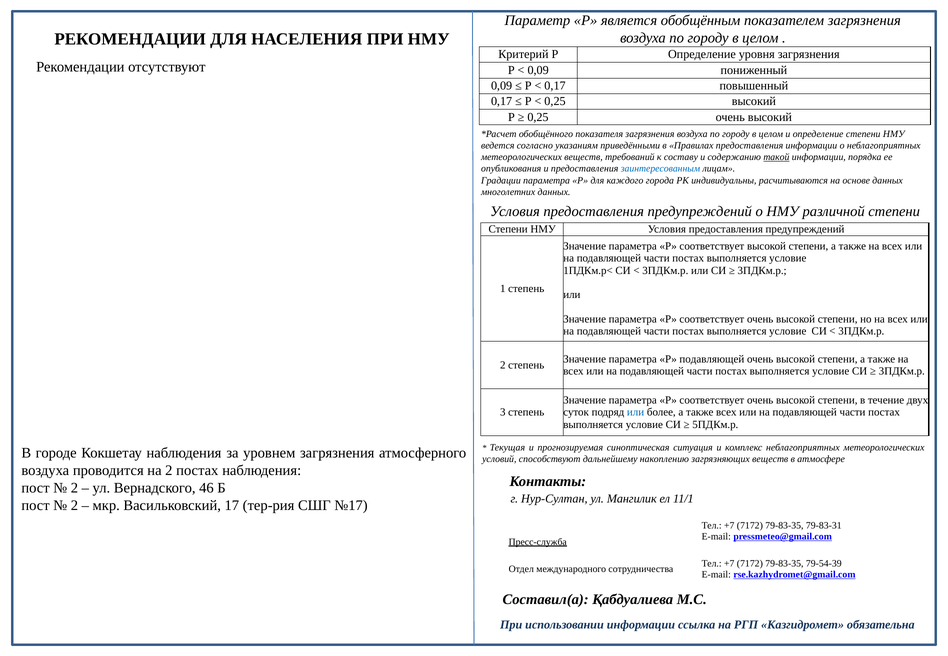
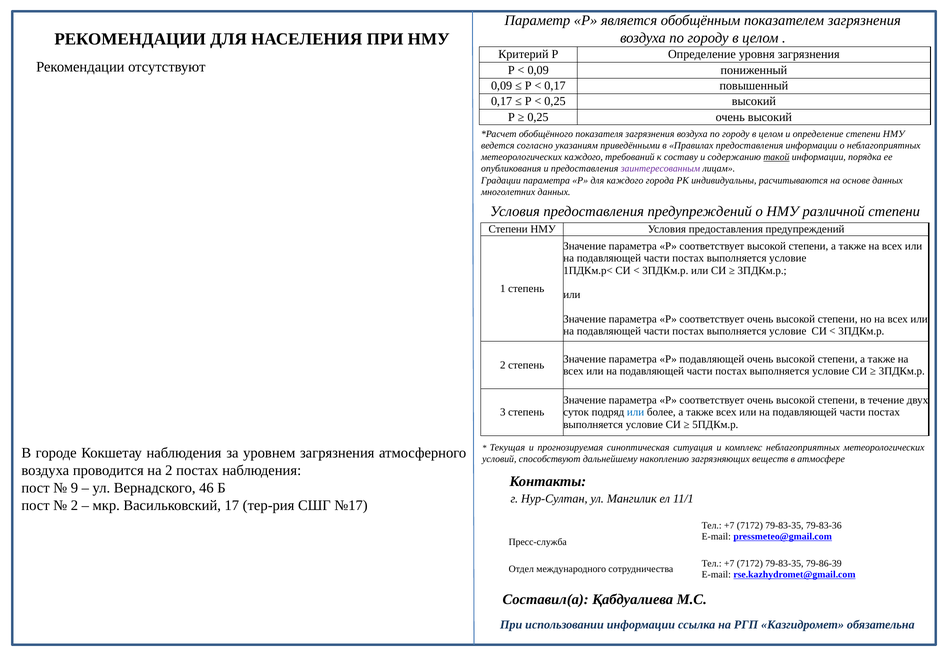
метеорологических веществ: веществ -> каждого (584, 157)
заинтересованным colour: blue -> purple (660, 169)
2: 2 -> 9 (74, 488)
79-83-31: 79-83-31 -> 79-83-36 (824, 526)
Пресс-служба underline: present -> none (538, 542)
79-54-39: 79-54-39 -> 79-86-39 (824, 564)
